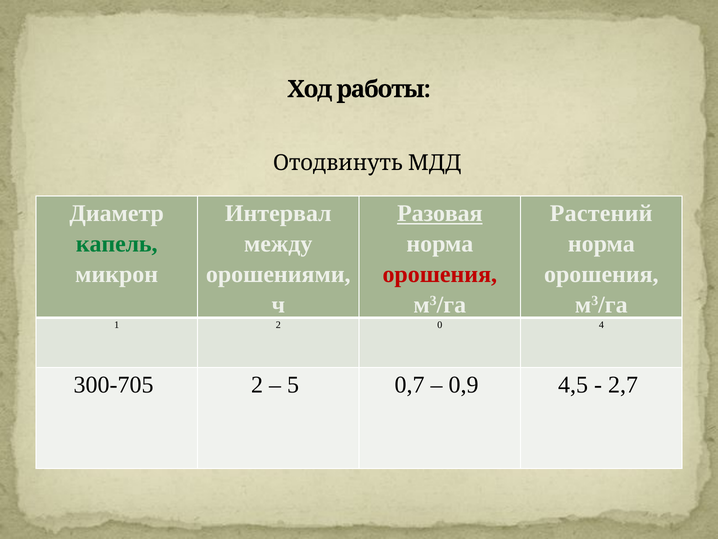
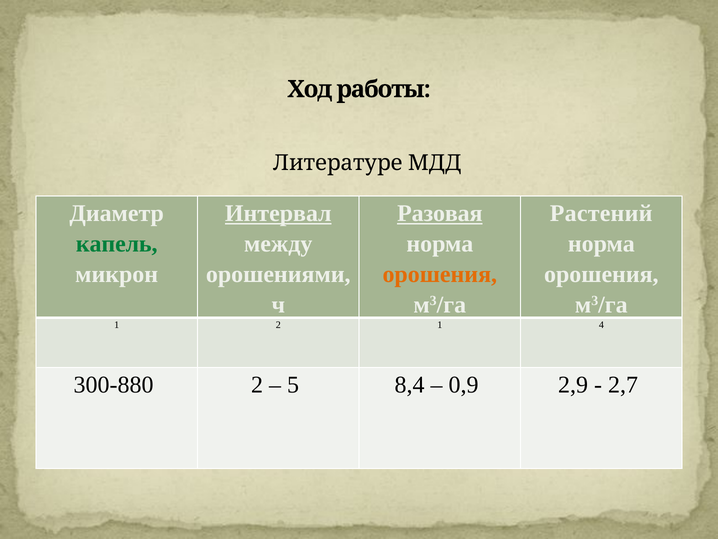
Отодвинуть: Отодвинуть -> Литературе (338, 163)
Интервал underline: none -> present (278, 213)
орошения colour: red -> orange (440, 274)
2 0: 0 -> 1 (440, 325)
300-705: 300-705 -> 300-880 (114, 384)
0,7: 0,7 -> 8,4 (410, 384)
4,5: 4,5 -> 2,9 (573, 384)
